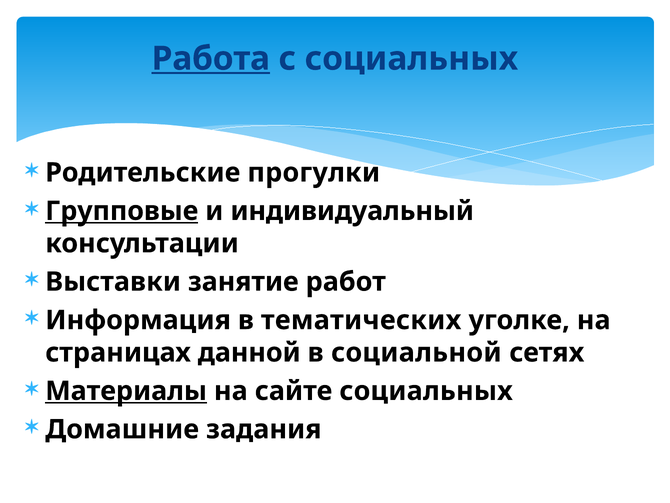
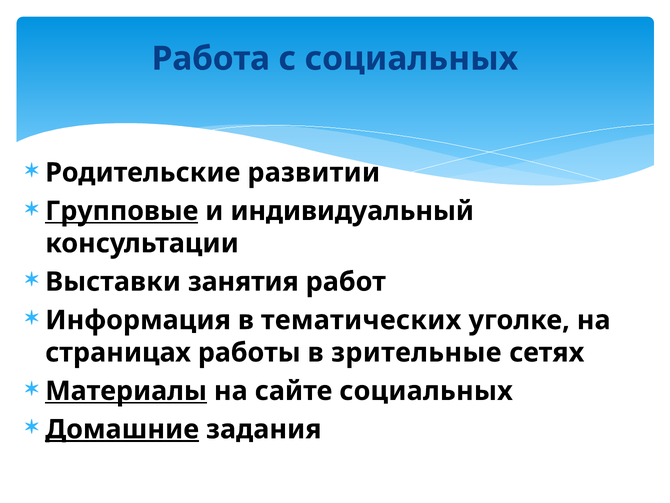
Работа underline: present -> none (211, 59)
прогулки: прогулки -> развитии (314, 172)
занятие: занятие -> занятия (243, 282)
данной: данной -> работы (249, 352)
социальной: социальной -> зрительные (416, 352)
Домашние underline: none -> present (122, 429)
